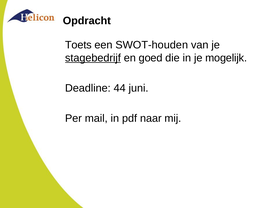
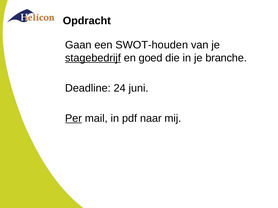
Toets: Toets -> Gaan (78, 45)
mogelijk: mogelijk -> branche (226, 58)
44: 44 -> 24 (120, 88)
Per underline: none -> present (74, 119)
